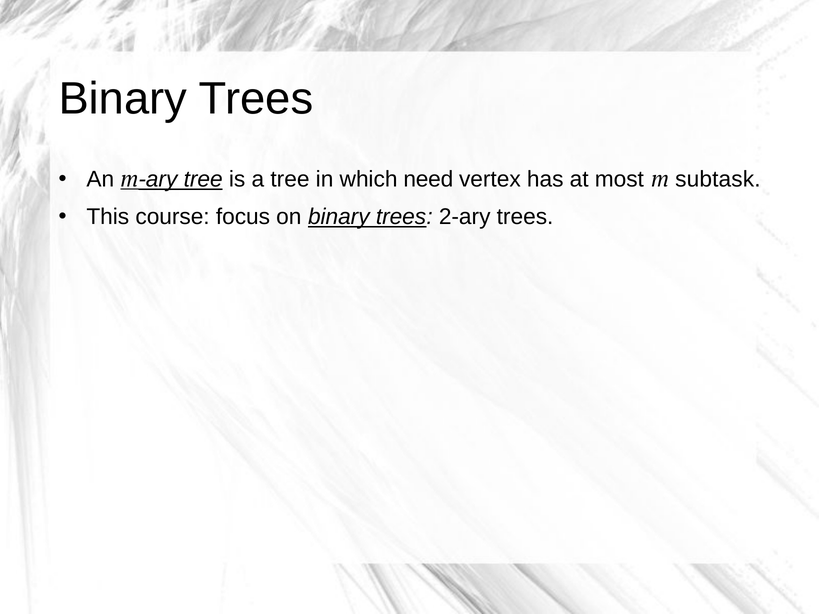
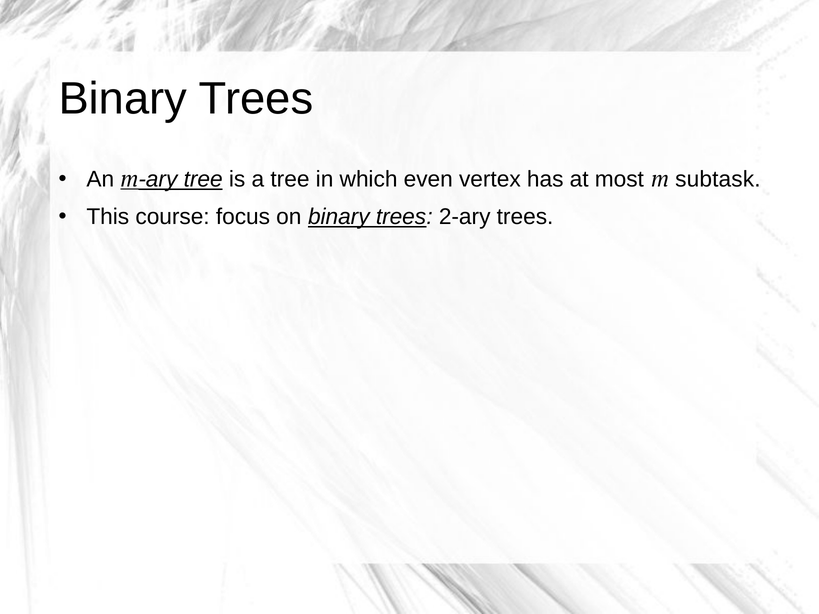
need: need -> even (428, 179)
